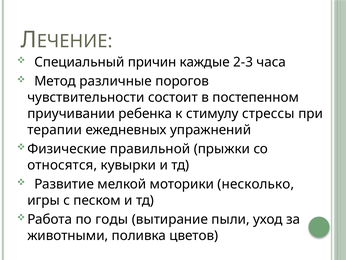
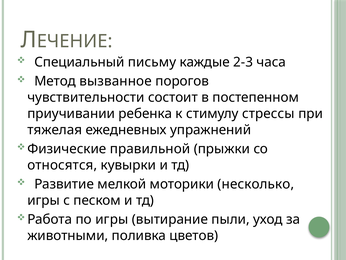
причин: причин -> письму (152, 62)
различные: различные -> вызванное (116, 81)
терапии: терапии -> тяжелая (55, 130)
по годы: годы -> игры (112, 219)
